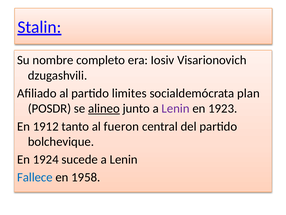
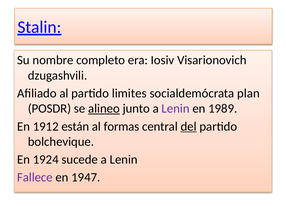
1923: 1923 -> 1989 (223, 108)
tanto: tanto -> están (75, 126)
fueron: fueron -> formas (122, 126)
del underline: none -> present (189, 126)
Fallece colour: blue -> purple (35, 177)
1958: 1958 -> 1947 (86, 177)
